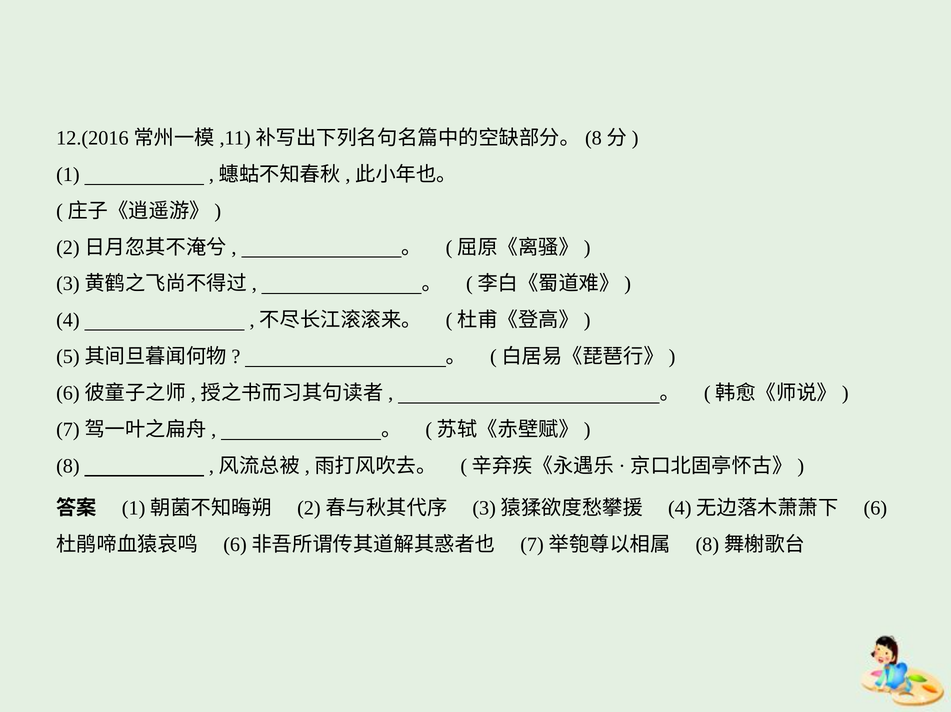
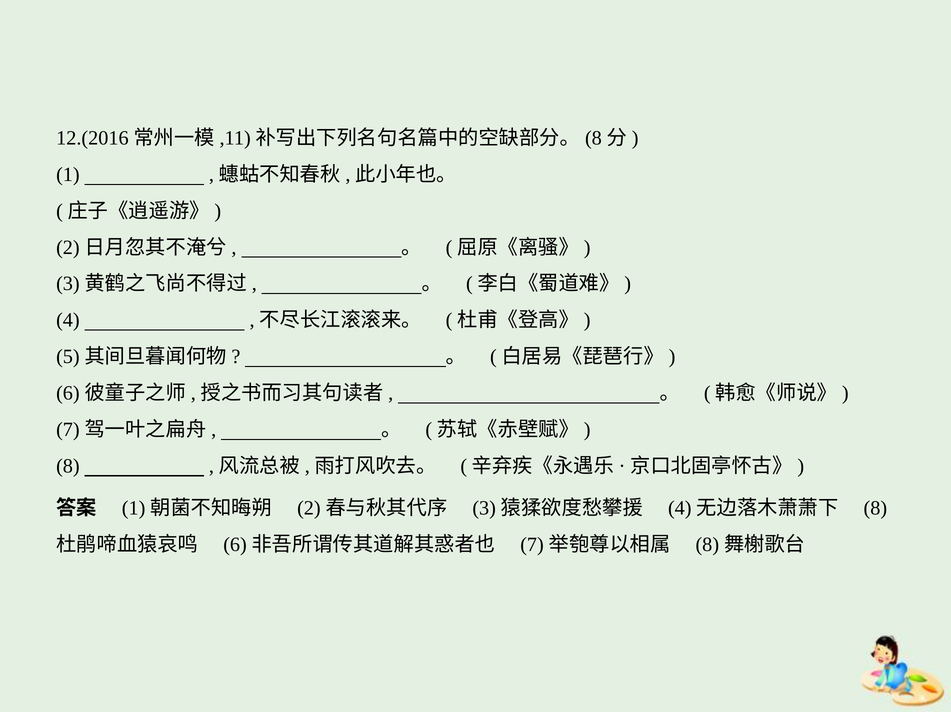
6: 6 -> 8 (875, 508)
